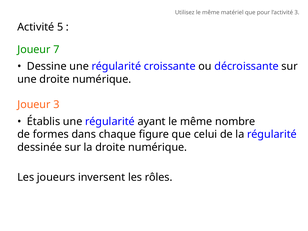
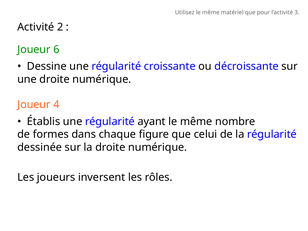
5: 5 -> 2 (60, 27)
7: 7 -> 6 (56, 50)
Joueur 3: 3 -> 4 (56, 105)
